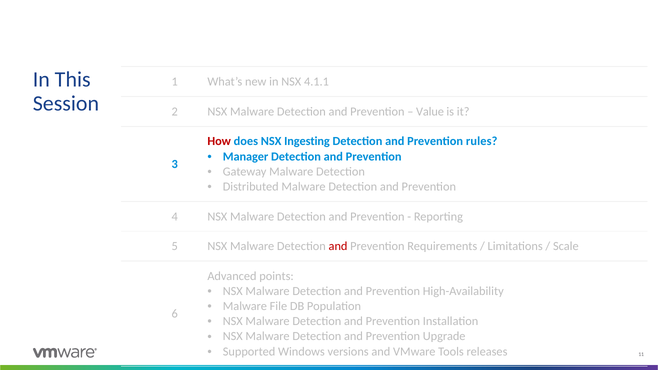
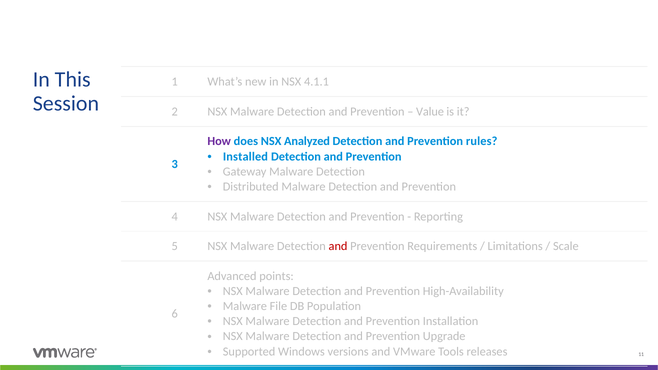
How colour: red -> purple (219, 141)
Ingesting: Ingesting -> Analyzed (307, 141)
Manager: Manager -> Installed (245, 157)
